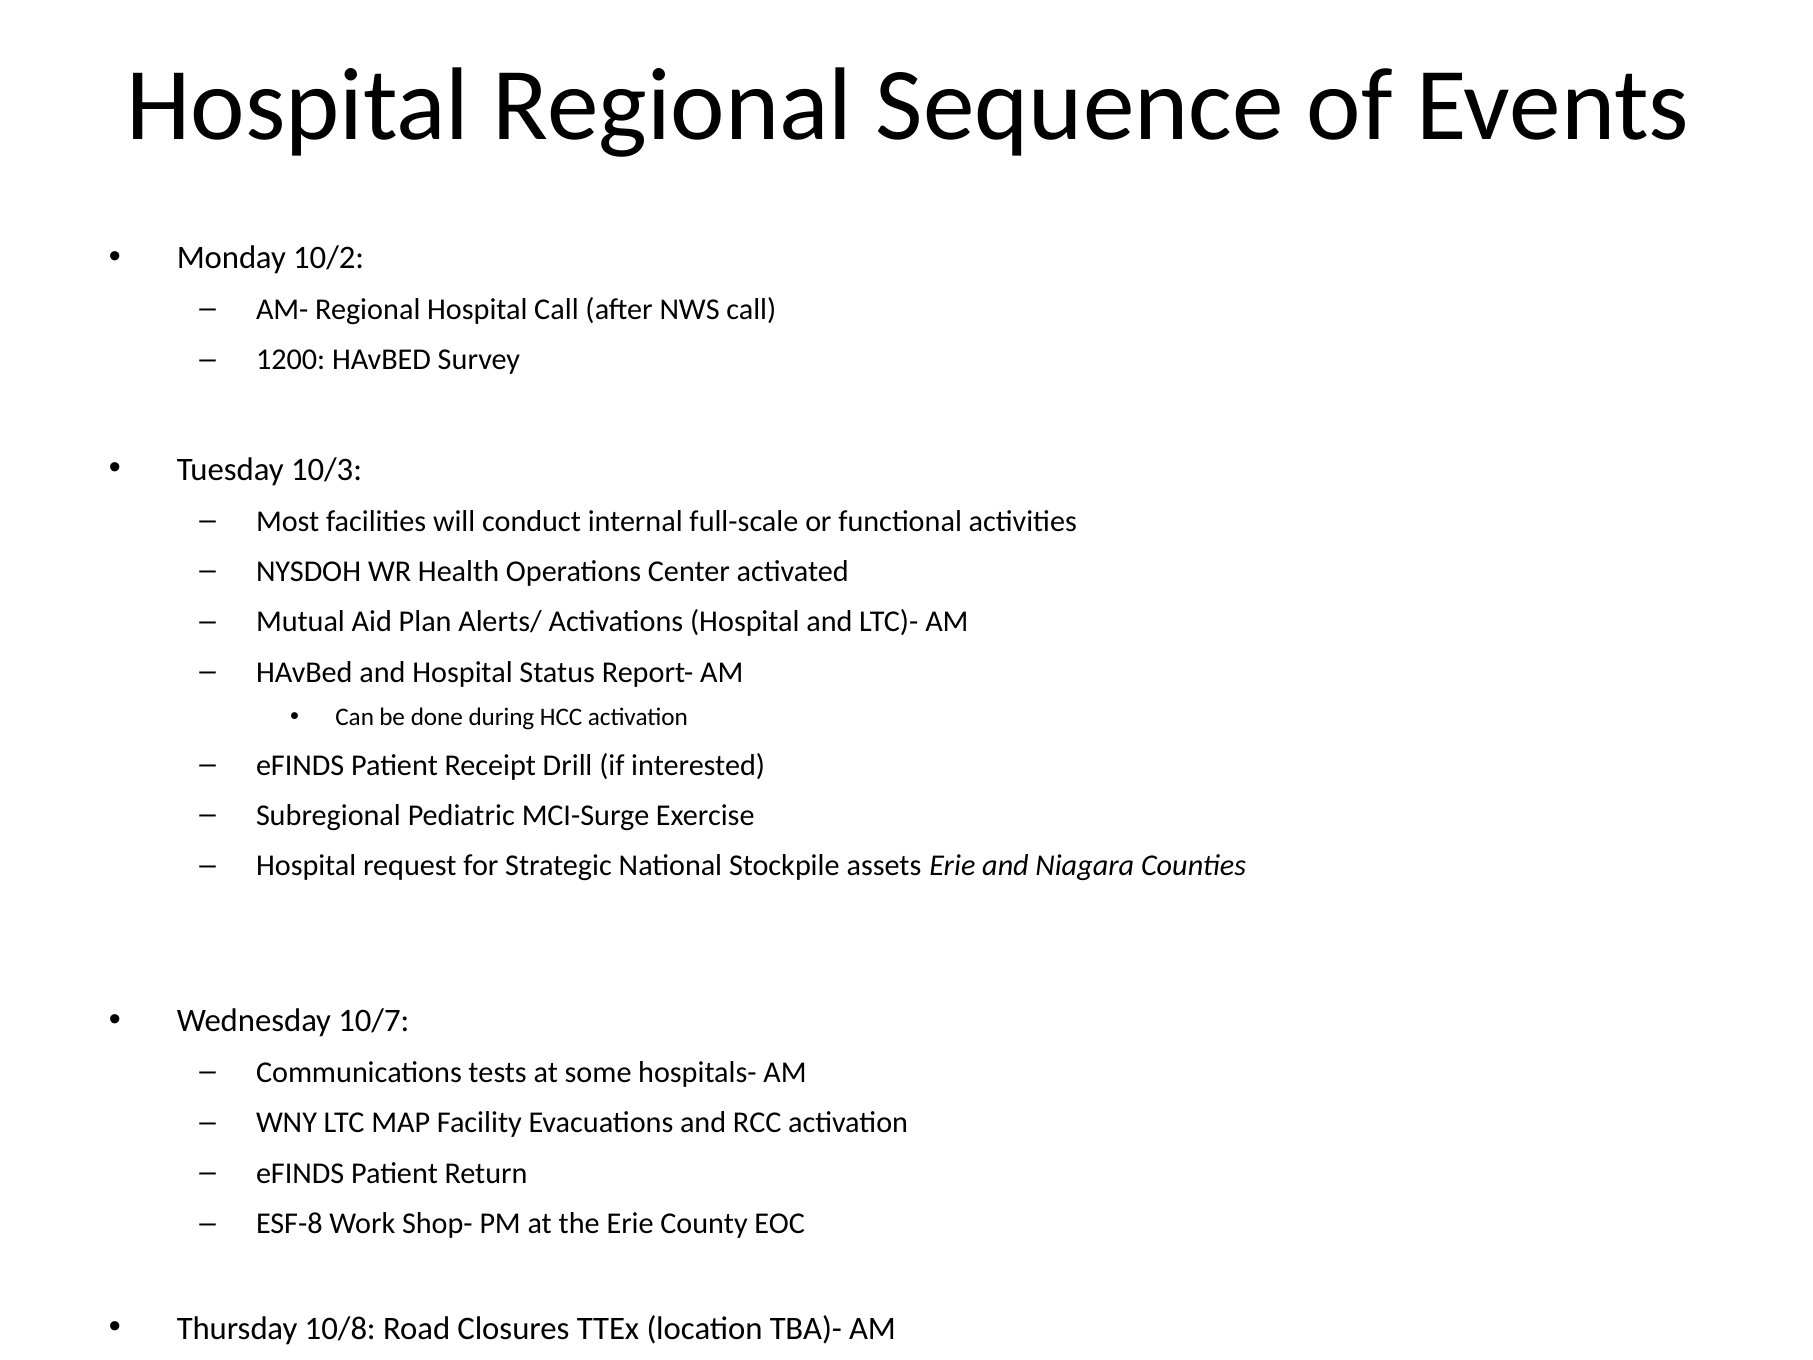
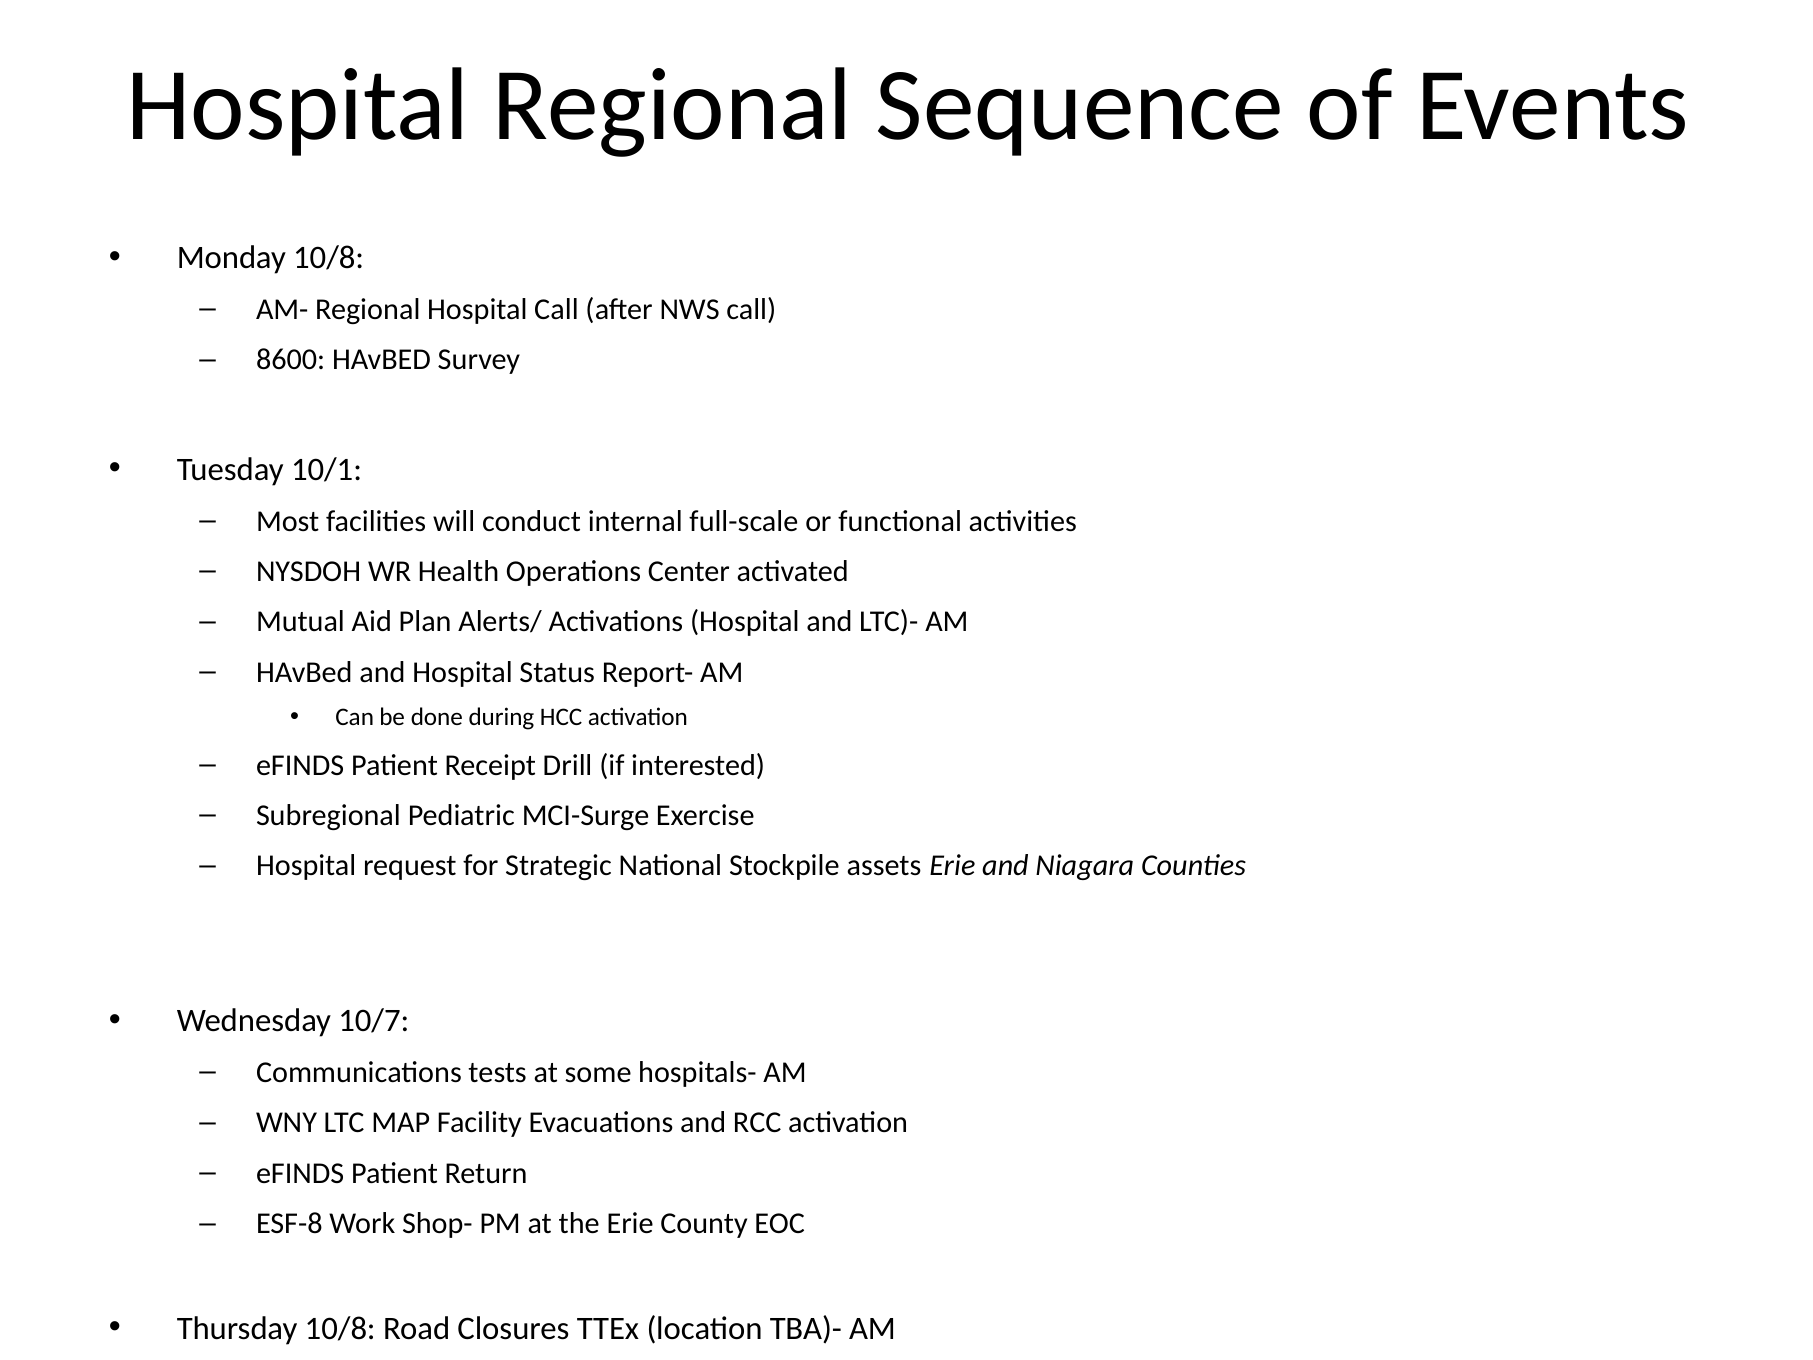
Monday 10/2: 10/2 -> 10/8 (329, 258)
1200: 1200 -> 8600 (291, 360)
10/3: 10/3 -> 10/1 (327, 469)
